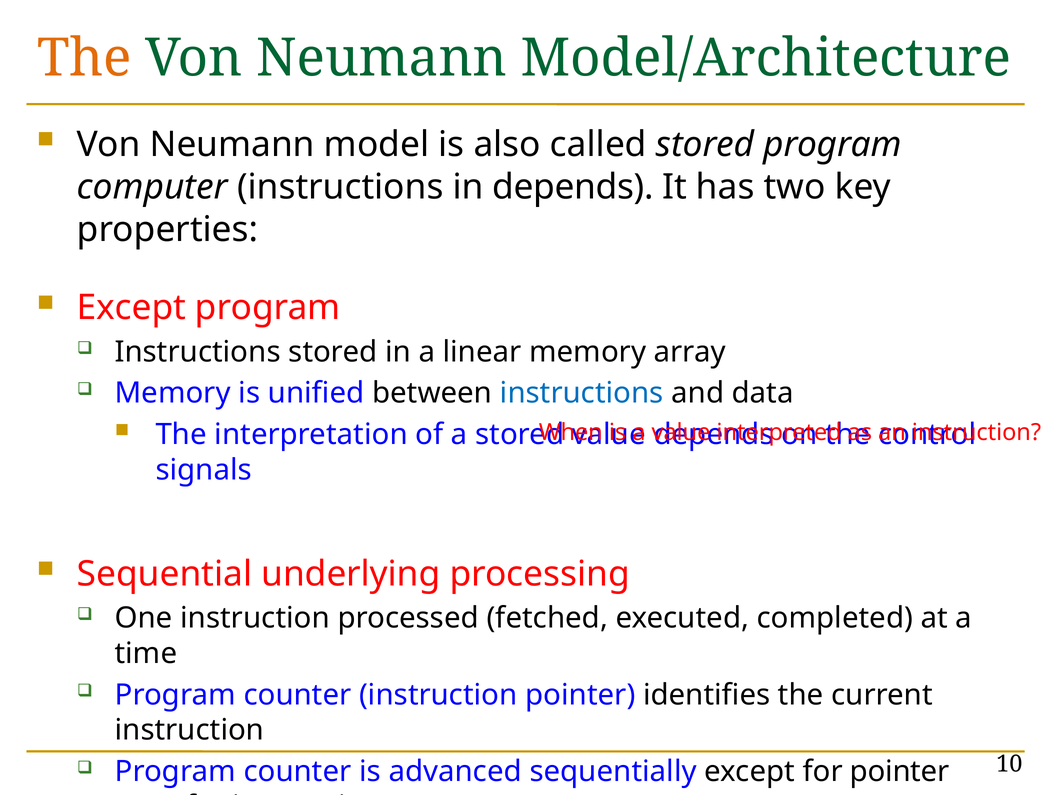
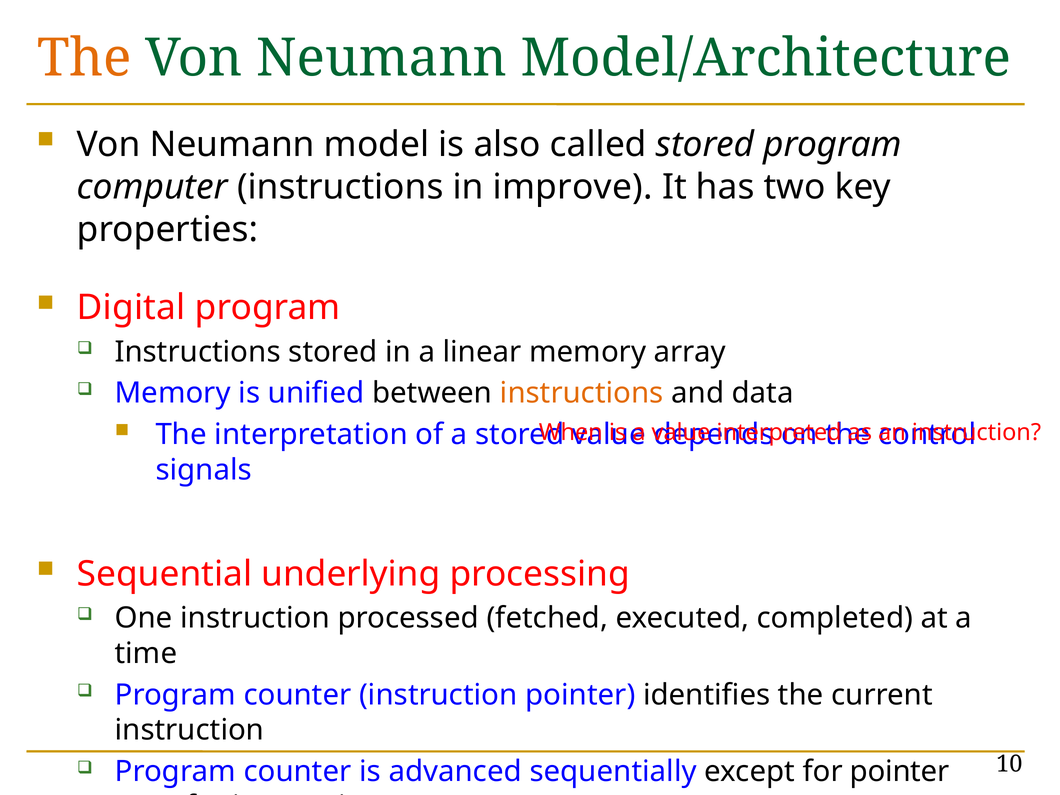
in depends: depends -> improve (573, 187)
Except: Except -> Digital (131, 308)
instructions colour: blue -> orange (582, 393)
